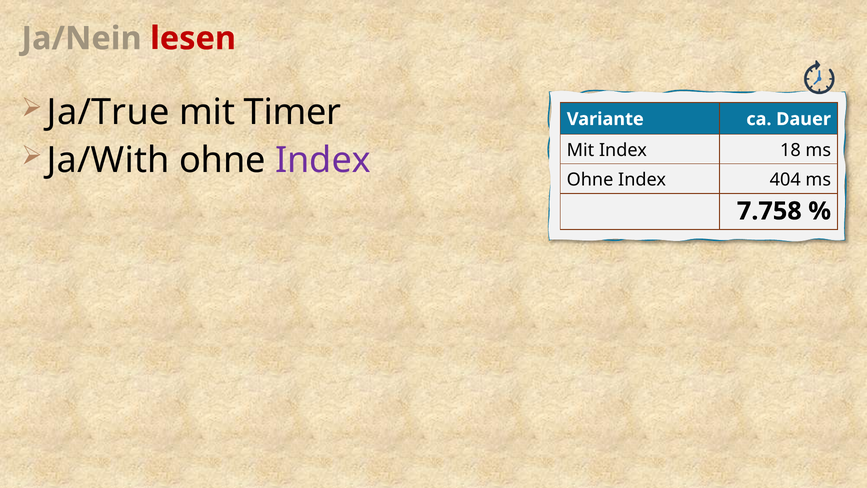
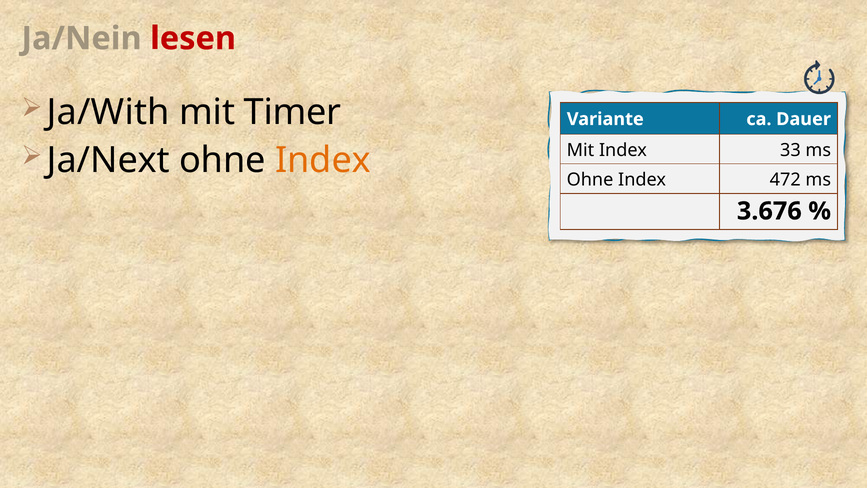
Ja/True: Ja/True -> Ja/With (108, 112)
Ja/With: Ja/With -> Ja/Next (108, 160)
Index colour: purple -> orange (323, 160)
18: 18 -> 33 (790, 150)
404: 404 -> 472 (785, 180)
7.758: 7.758 -> 3.676 (769, 211)
